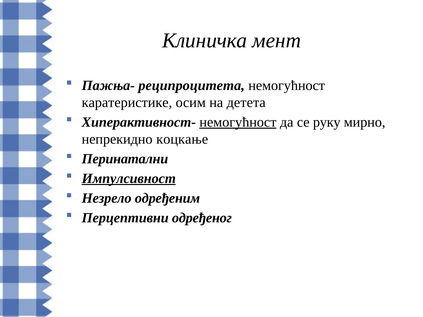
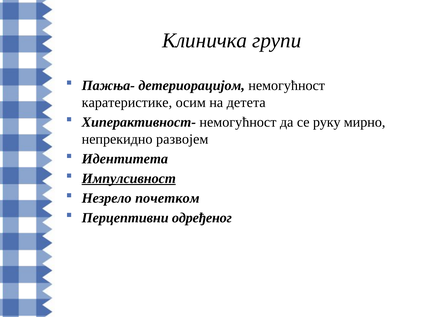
мент: мент -> групи (277, 41)
реципроцитета: реципроцитета -> детериорацијом (192, 86)
немогућност underline: present -> none (238, 122)
коцкање: коцкање -> развојем (182, 139)
Перинатални: Перинатални -> Идентитета (125, 159)
одређеним: одређеним -> почетком (167, 198)
